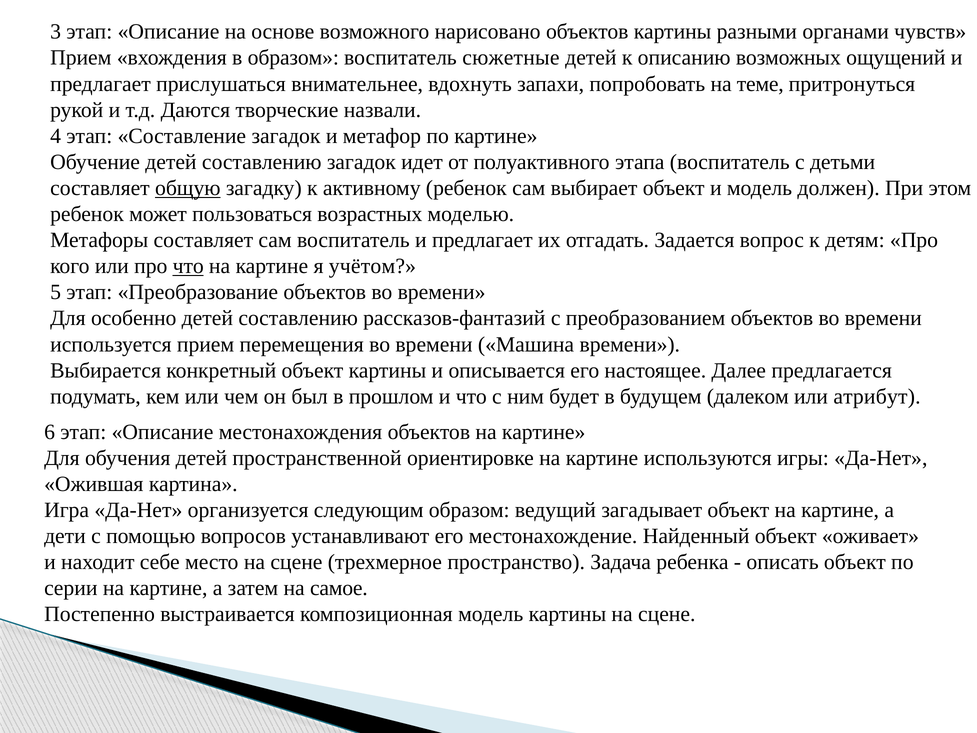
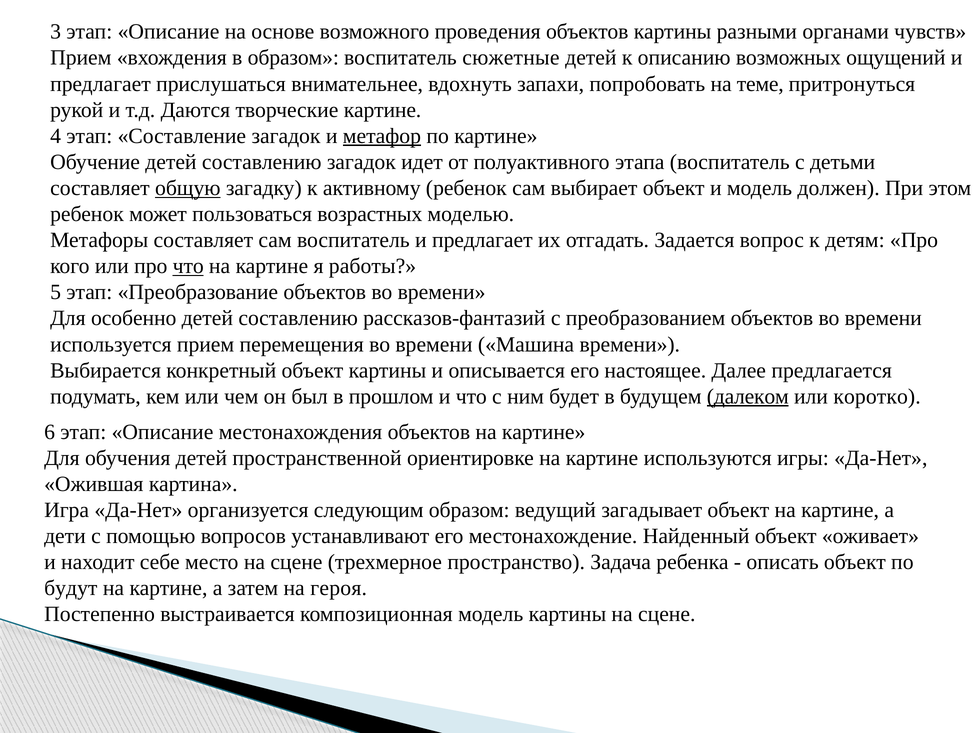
нарисовано: нарисовано -> проведения (488, 32)
творческие назвали: назвали -> картине (382, 110)
метафор underline: none -> present (382, 136)
учётом: учётом -> работы (373, 266)
далеком underline: none -> present (748, 396)
атрибут: атрибут -> коротко (877, 396)
серии: серии -> будут (71, 588)
самое: самое -> героя (339, 588)
